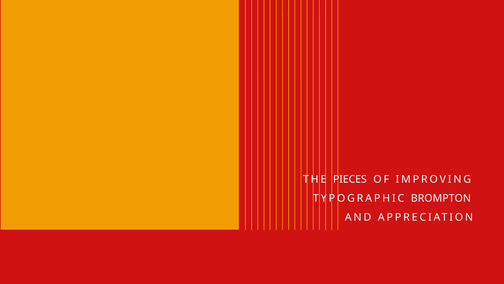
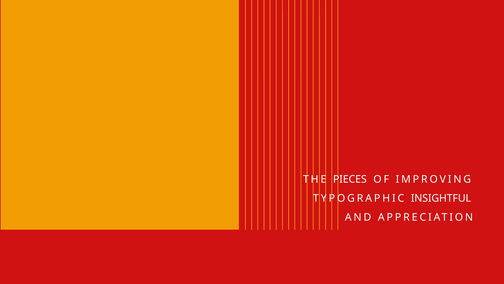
BROMPTON: BROMPTON -> INSIGHTFUL (441, 198)
